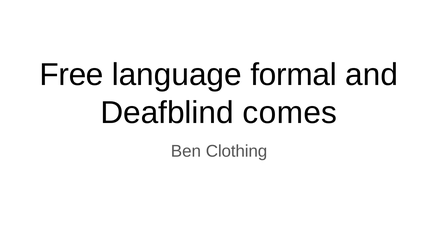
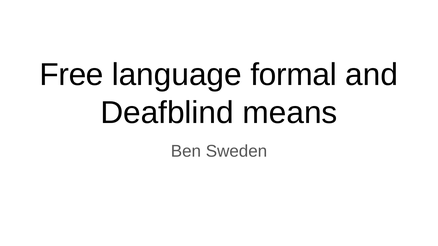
comes: comes -> means (290, 113)
Clothing: Clothing -> Sweden (236, 152)
